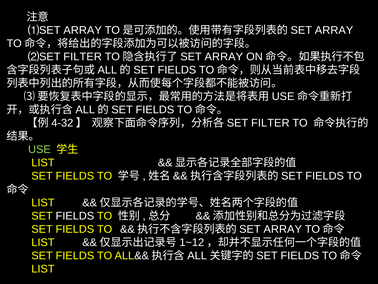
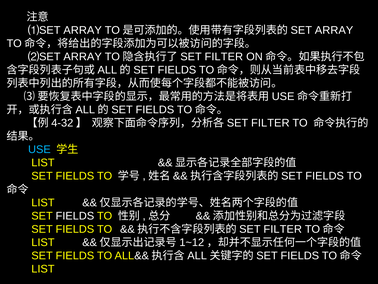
⑵SET FILTER: FILTER -> ARRAY (83, 57)
ARRAY: ARRAY -> FILTER (224, 57)
USE colour: light green -> light blue (39, 149)
ARRAY: ARRAY -> FILTER (283, 229)
